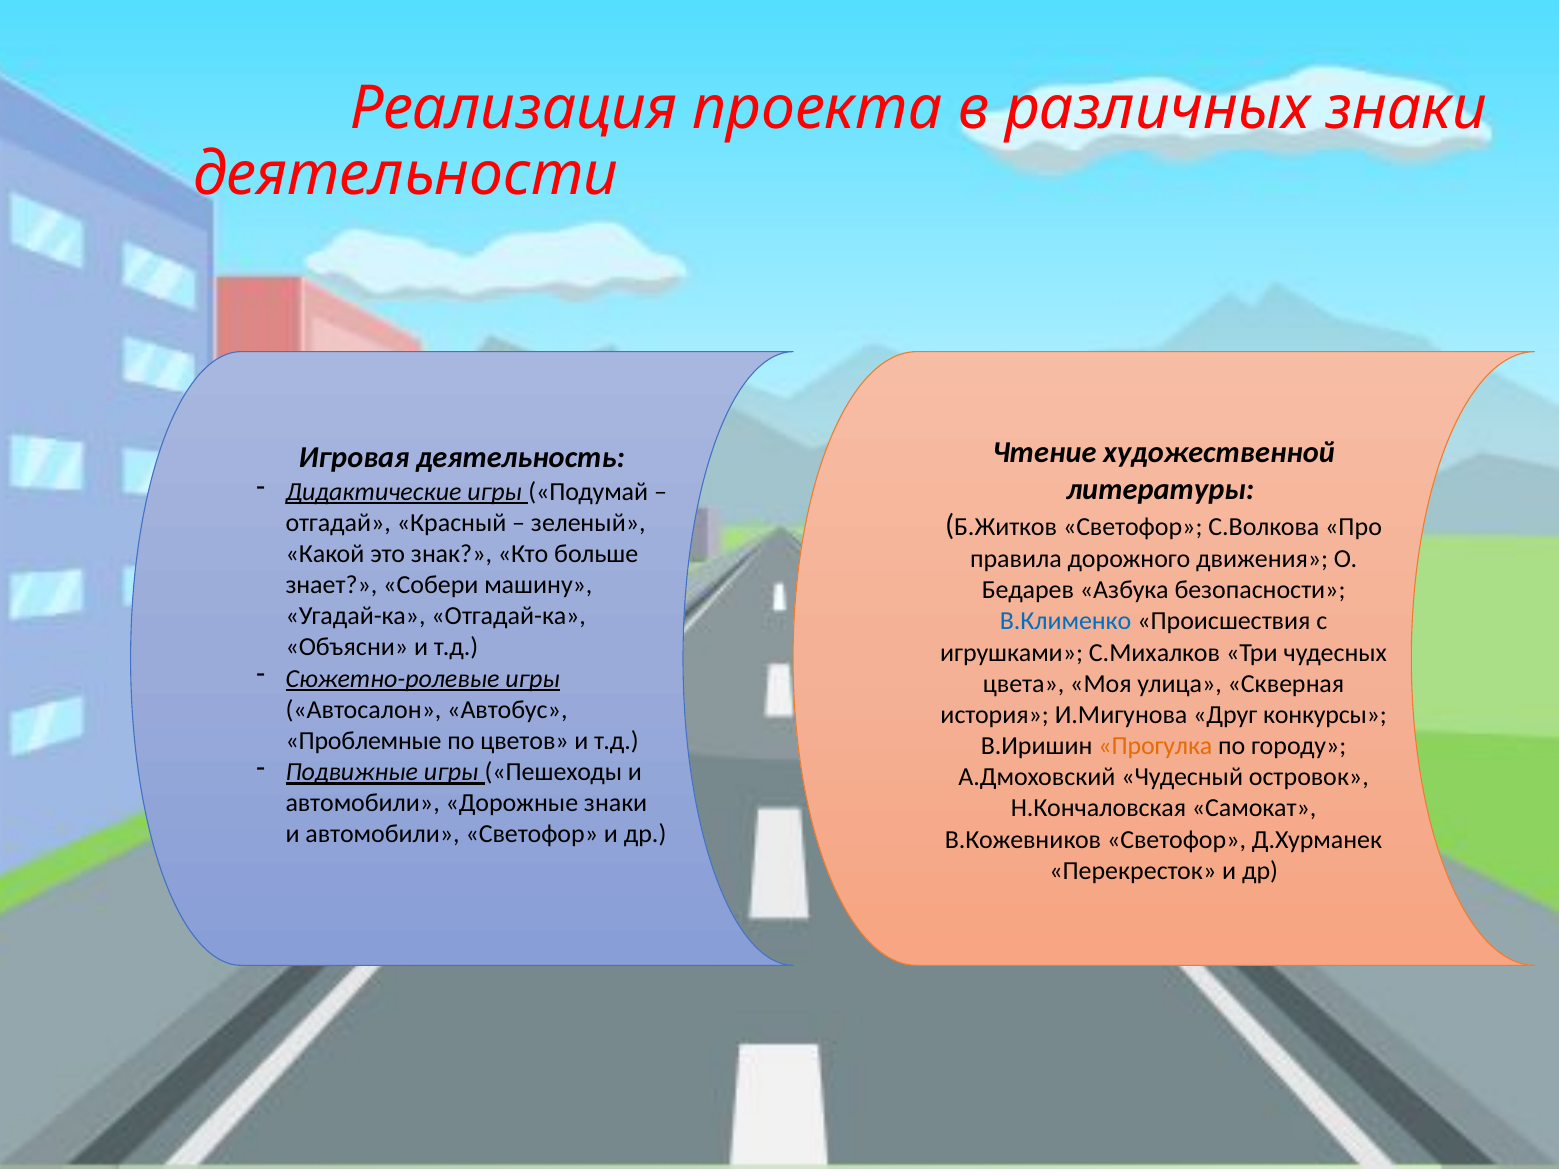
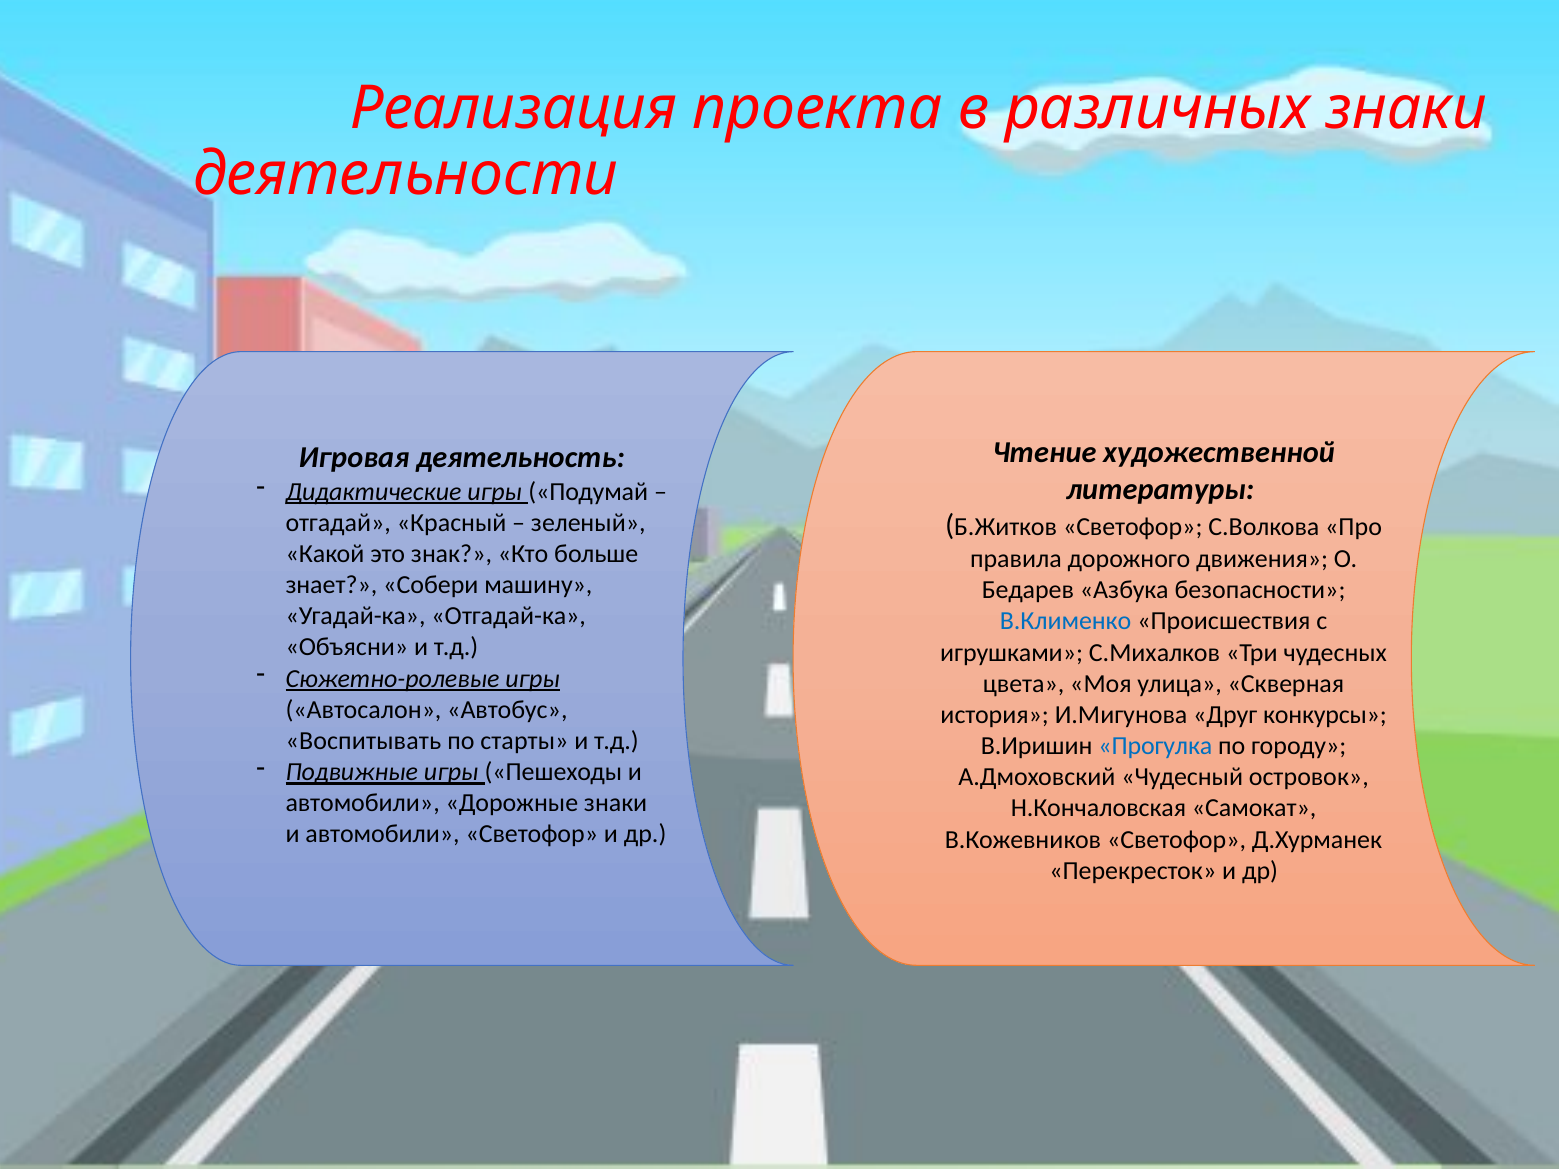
Проблемные: Проблемные -> Воспитывать (363, 741)
цветов: цветов -> старты (524, 741)
Прогулка colour: orange -> blue (1155, 746)
